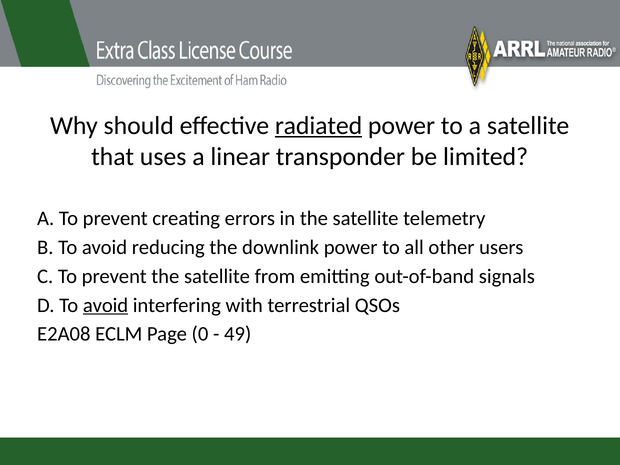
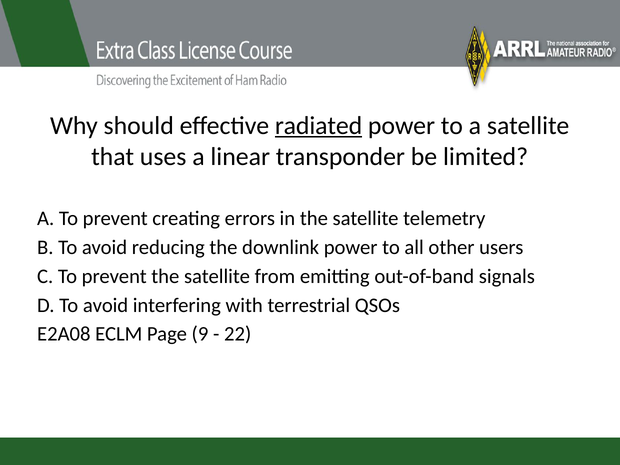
avoid underline: present -> none (106, 305)
0: 0 -> 9 (200, 334)
49: 49 -> 22 (238, 334)
